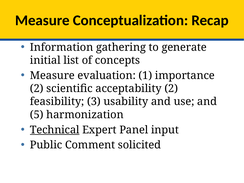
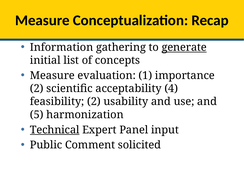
generate underline: none -> present (184, 47)
acceptability 2: 2 -> 4 (171, 89)
feasibility 3: 3 -> 2 (94, 102)
